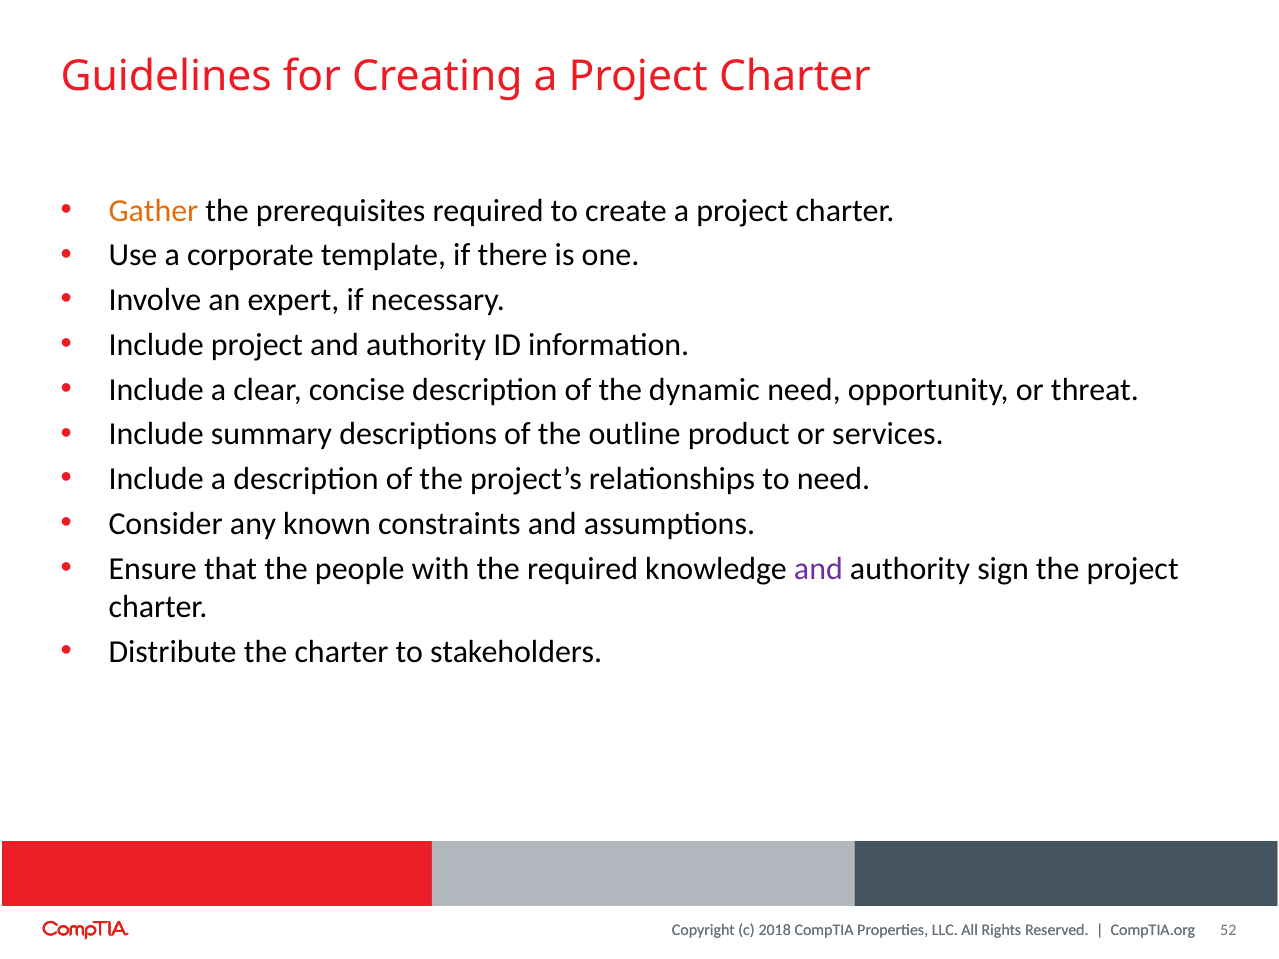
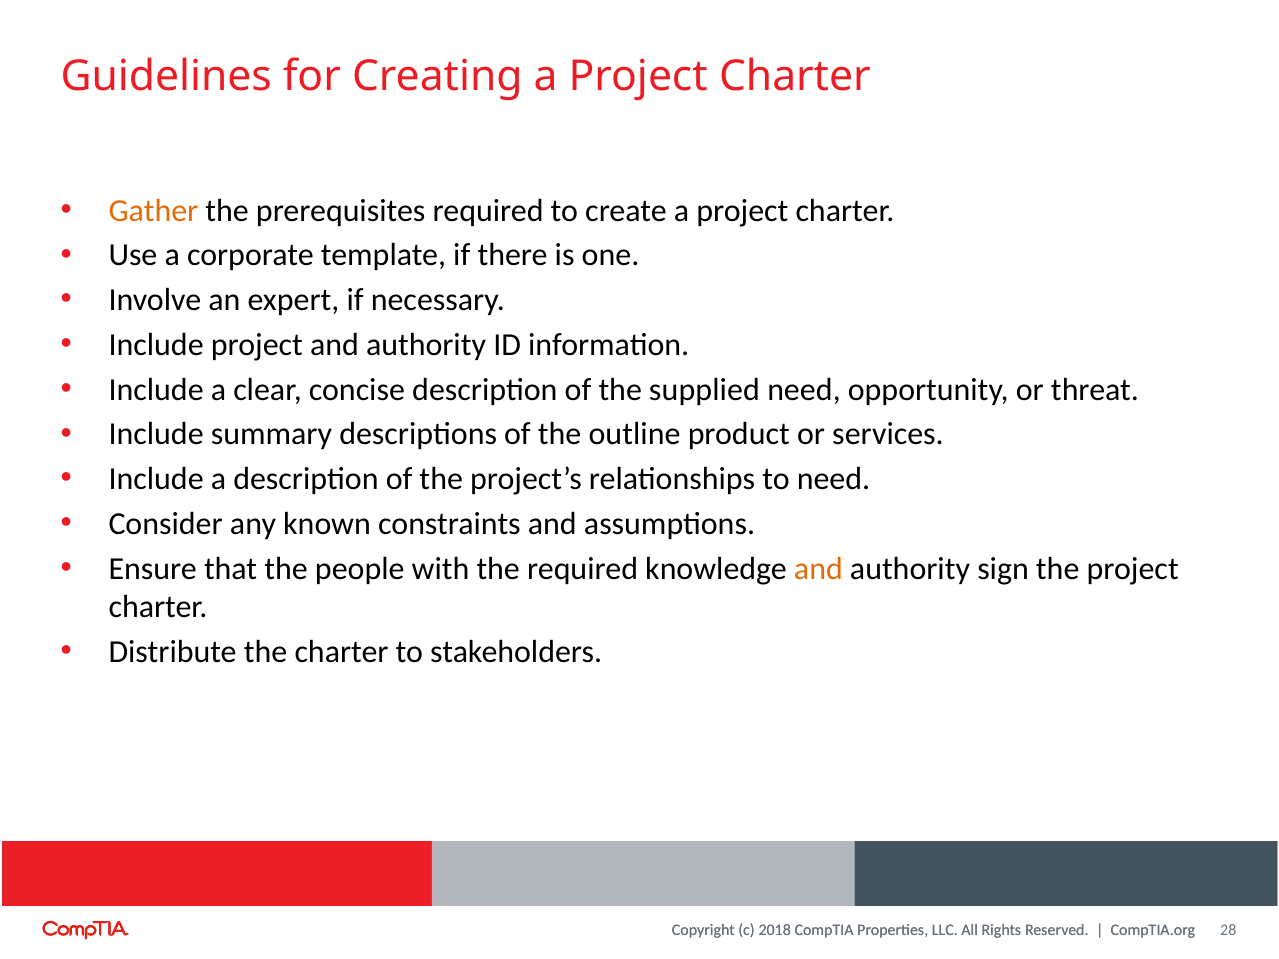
dynamic: dynamic -> supplied (704, 390)
and colour: purple -> orange (818, 569)
52: 52 -> 28 (1228, 930)
